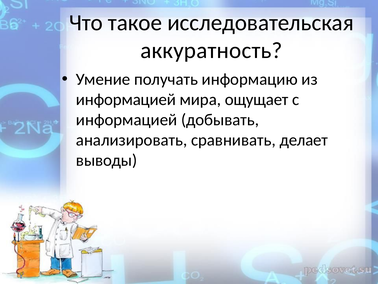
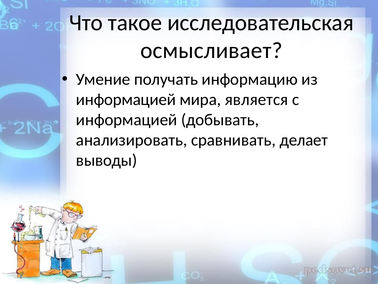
аккуратность: аккуратность -> осмысливает (211, 50)
ощущает: ощущает -> является (257, 99)
